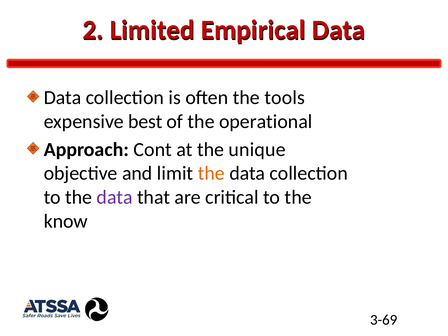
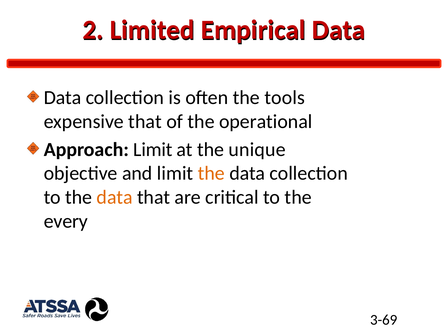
expensive best: best -> that (145, 122)
Approach Cont: Cont -> Limit (153, 150)
data colour: purple -> orange (115, 197)
know: know -> every (66, 221)
